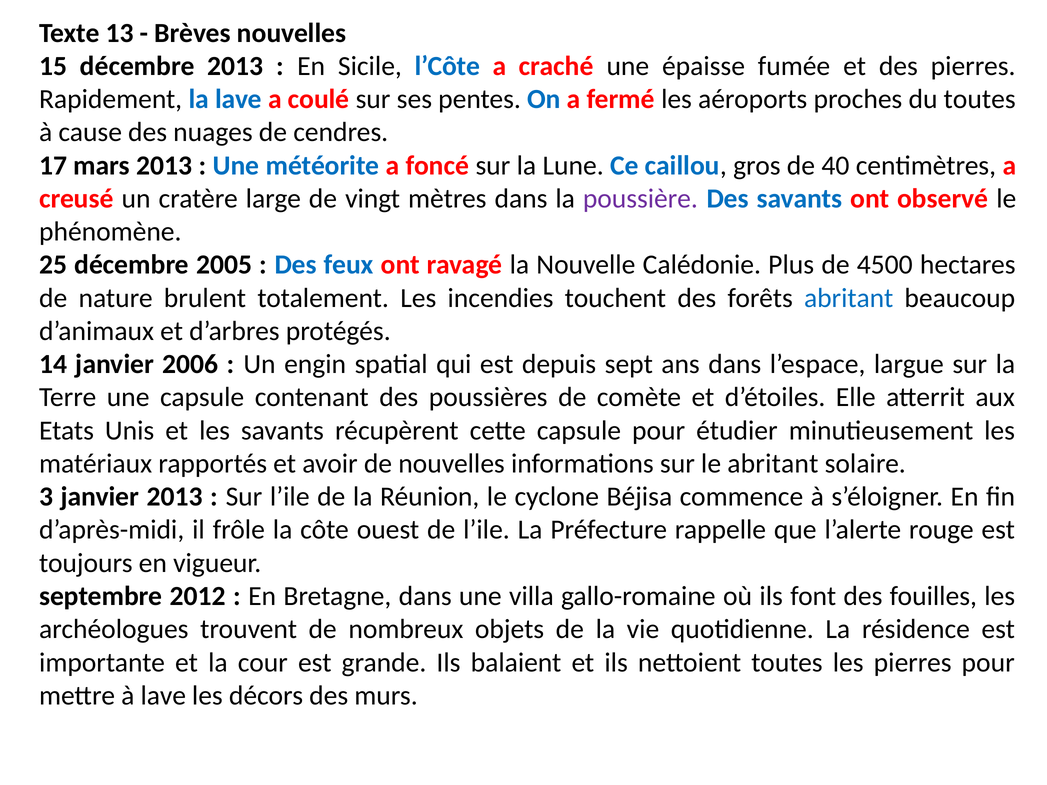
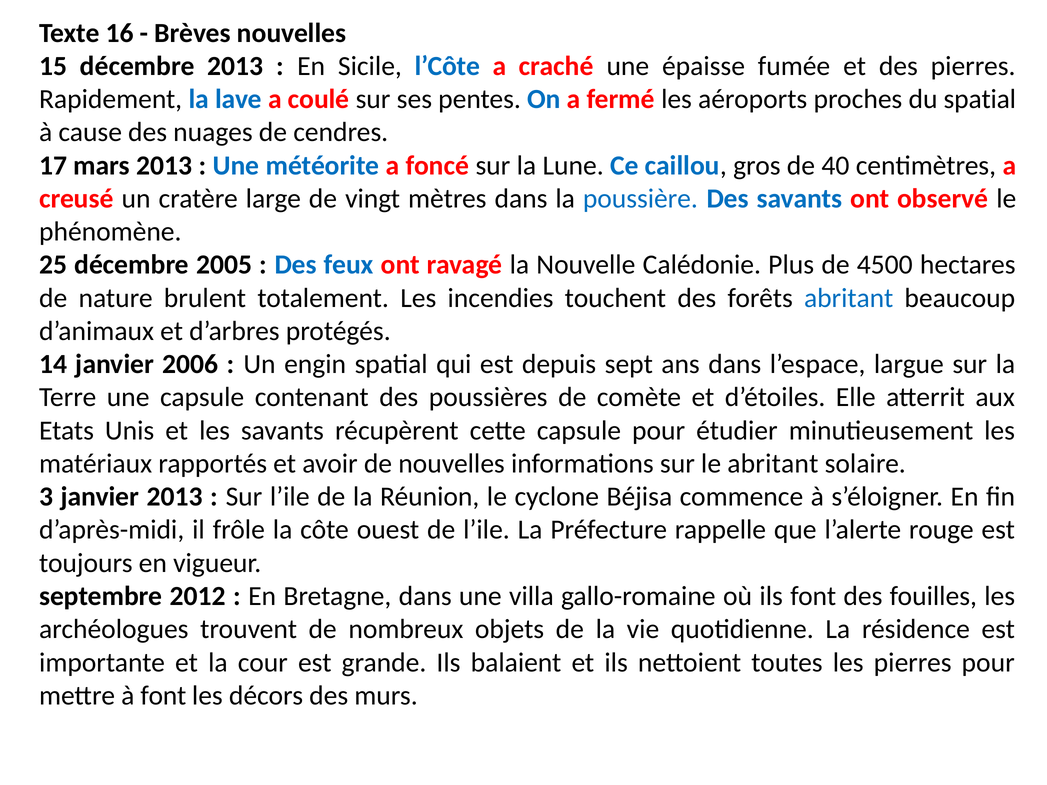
13: 13 -> 16 (120, 33)
du toutes: toutes -> spatial (980, 99)
poussière colour: purple -> blue (640, 199)
à lave: lave -> font (163, 696)
